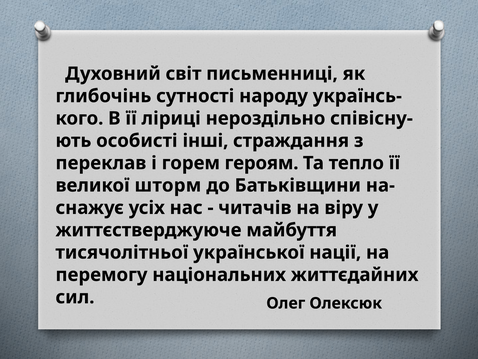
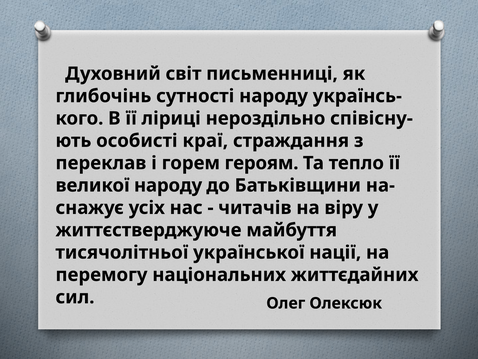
інші: інші -> краї (205, 141)
великої шторм: шторм -> народу (168, 185)
